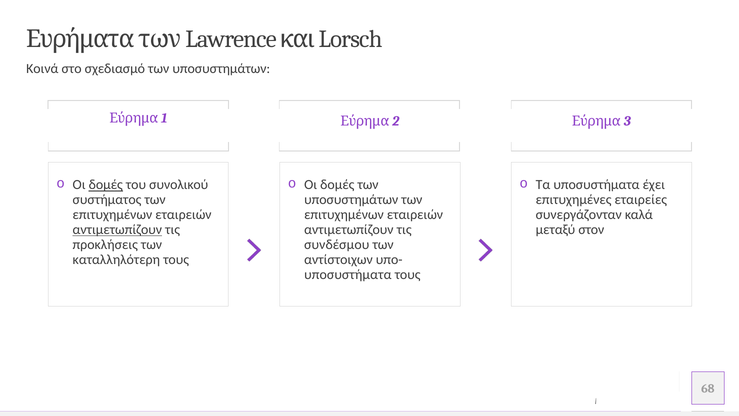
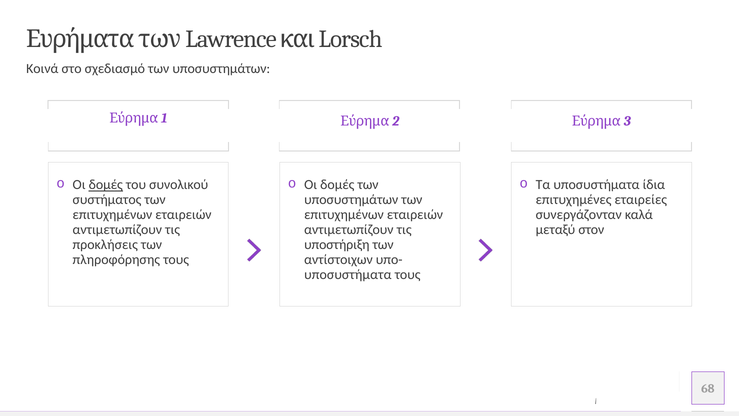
έχει: έχει -> ίδια (654, 185)
αντιμετωπίζουν underline: present -> none (117, 230)
συνδέσμου: συνδέσμου -> υποστήριξη (337, 245)
καταλληλότερη: καταλληλότερη -> πληροφόρησης (116, 260)
